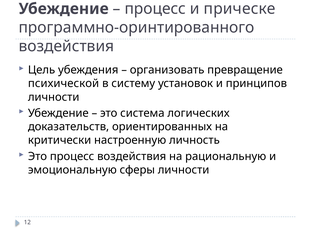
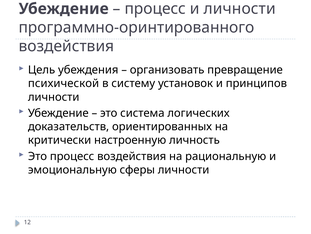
и прическе: прическе -> личности (240, 9)
